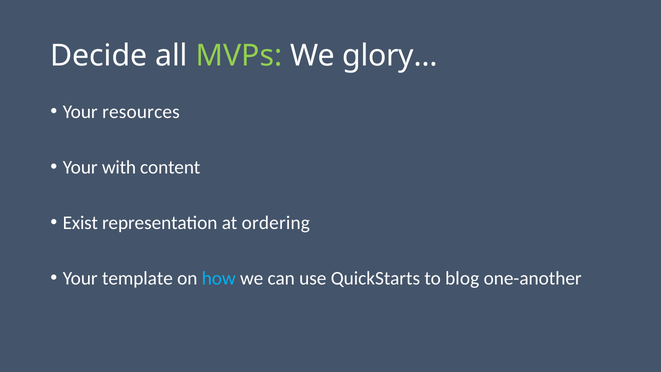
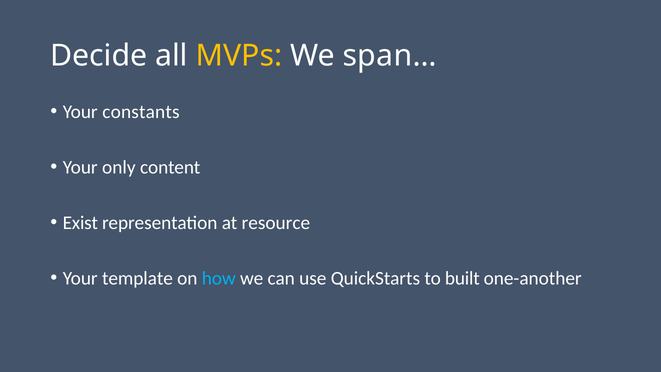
MVPs colour: light green -> yellow (239, 56)
glory…: glory… -> span… (390, 56)
resources: resources -> constants (141, 112)
with: with -> only (119, 167)
ordering: ordering -> resource (276, 223)
blog: blog -> built (462, 278)
